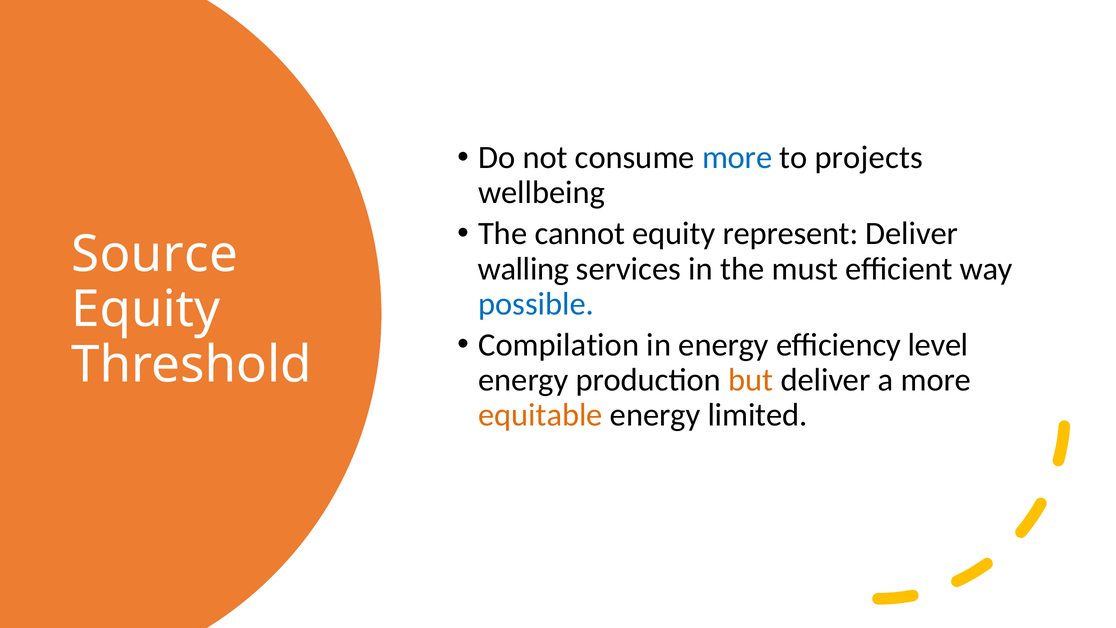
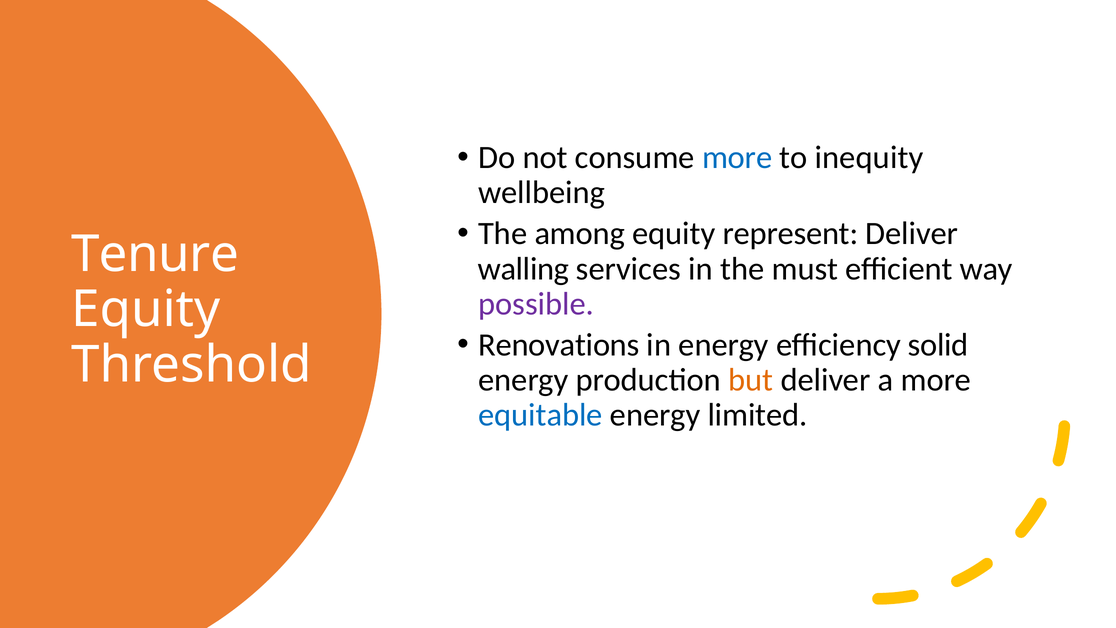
projects: projects -> inequity (869, 158)
cannot: cannot -> among (580, 234)
Source: Source -> Tenure (155, 254)
possible colour: blue -> purple (536, 304)
Compilation: Compilation -> Renovations (559, 345)
level: level -> solid (938, 345)
equitable colour: orange -> blue (540, 415)
